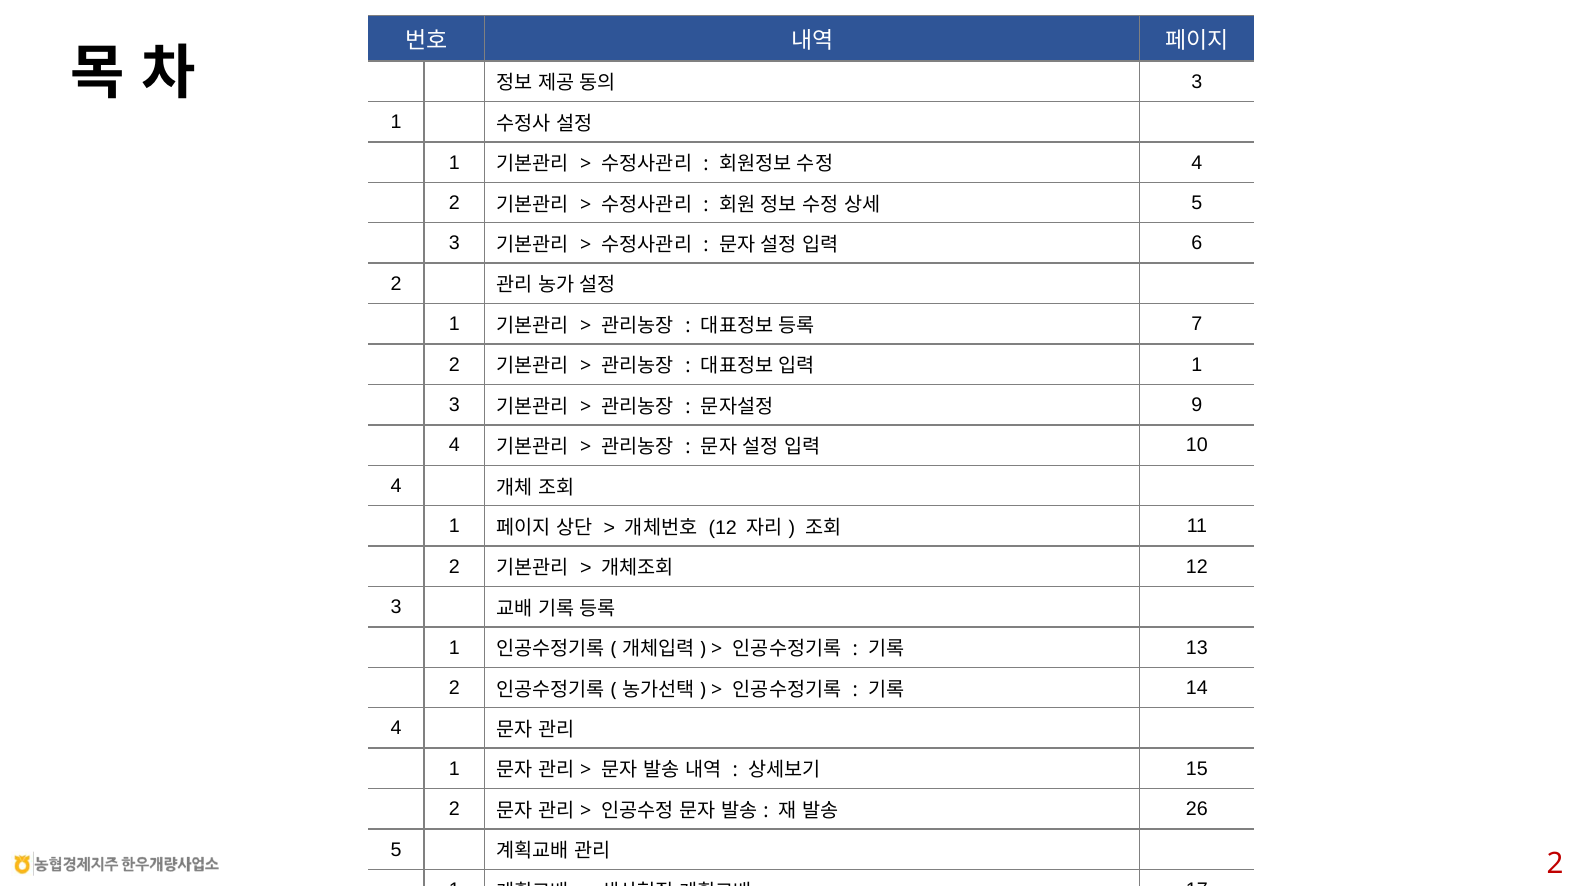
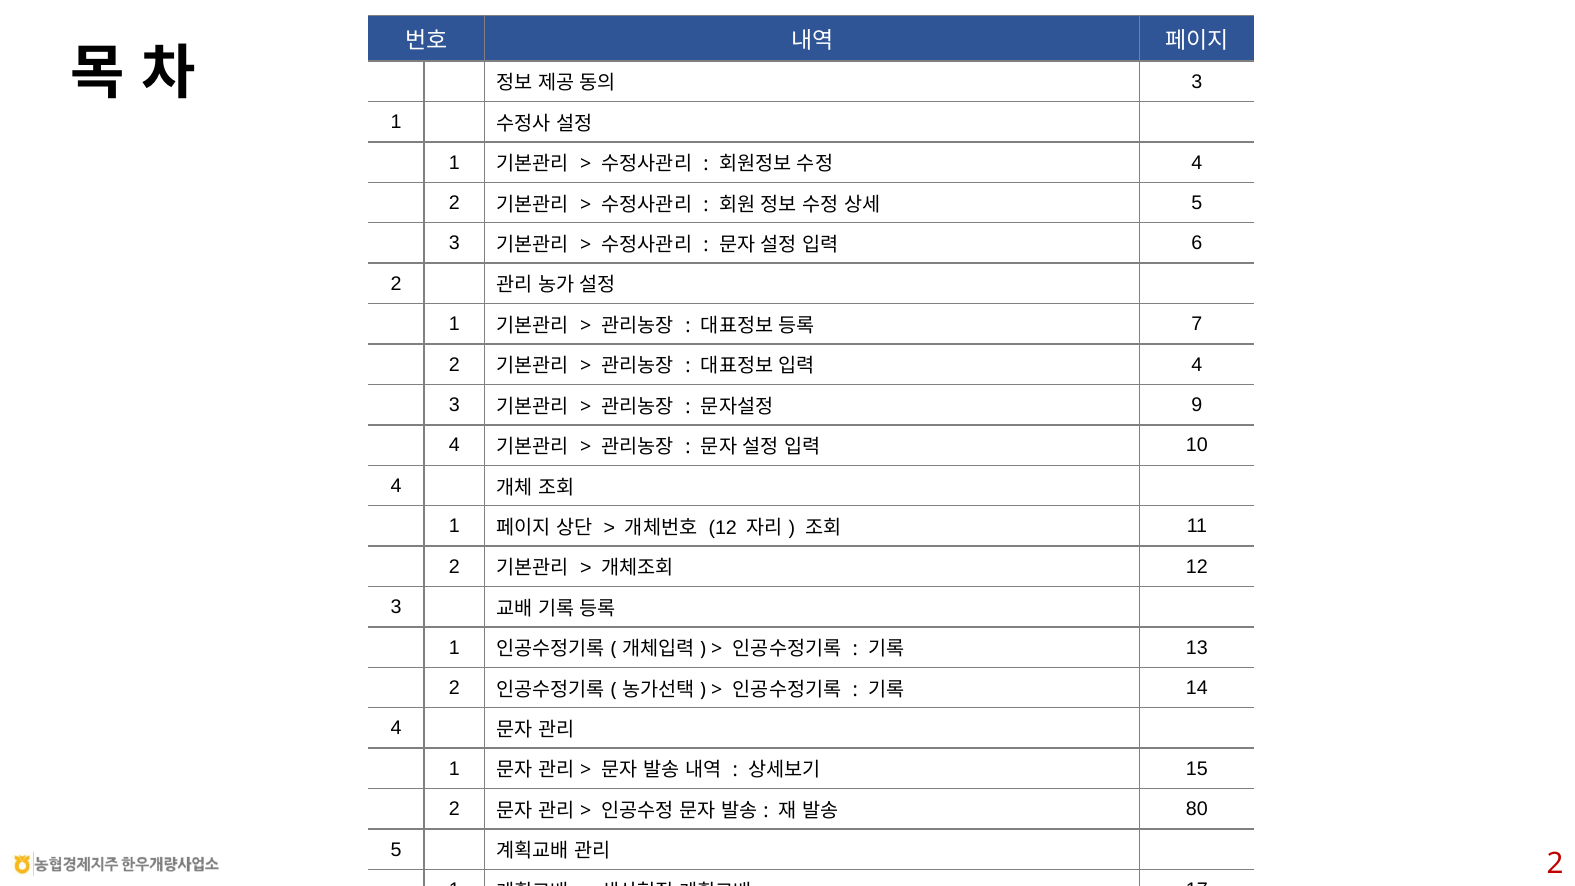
1: 1 -> 4 (1197, 365)
26: 26 -> 80 (1197, 809)
